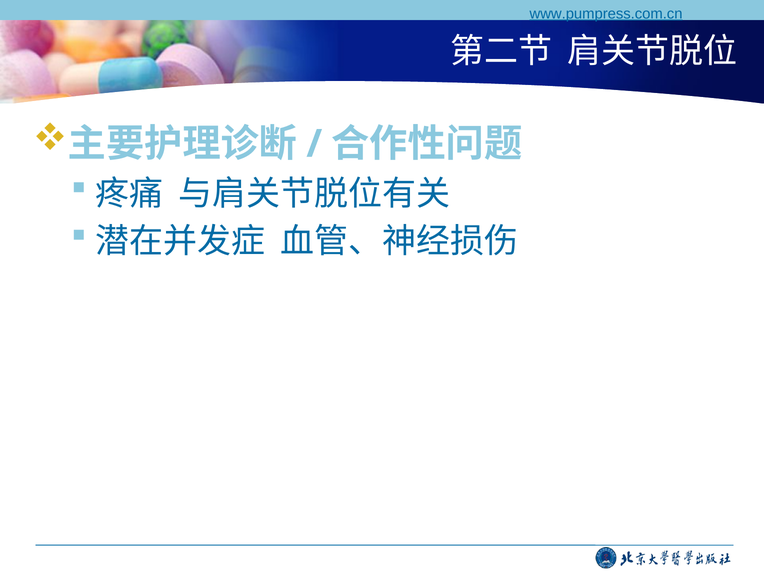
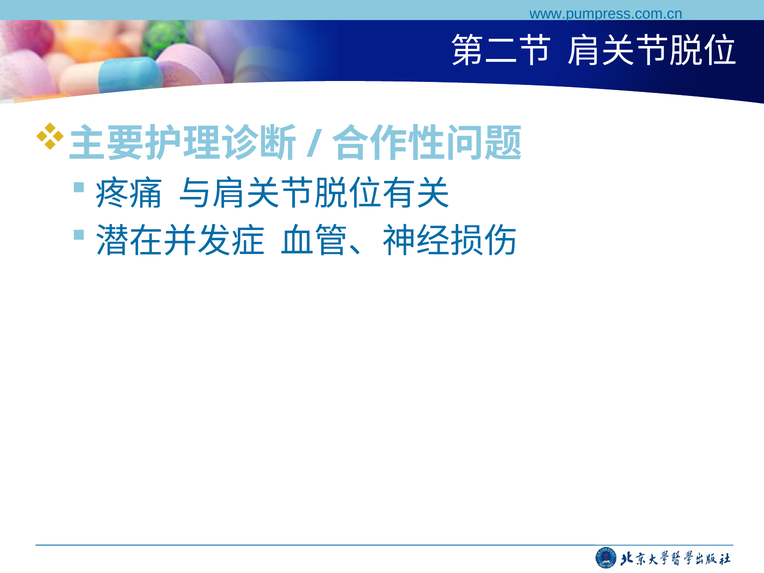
www.pumpress.com.cn underline: present -> none (606, 14)
